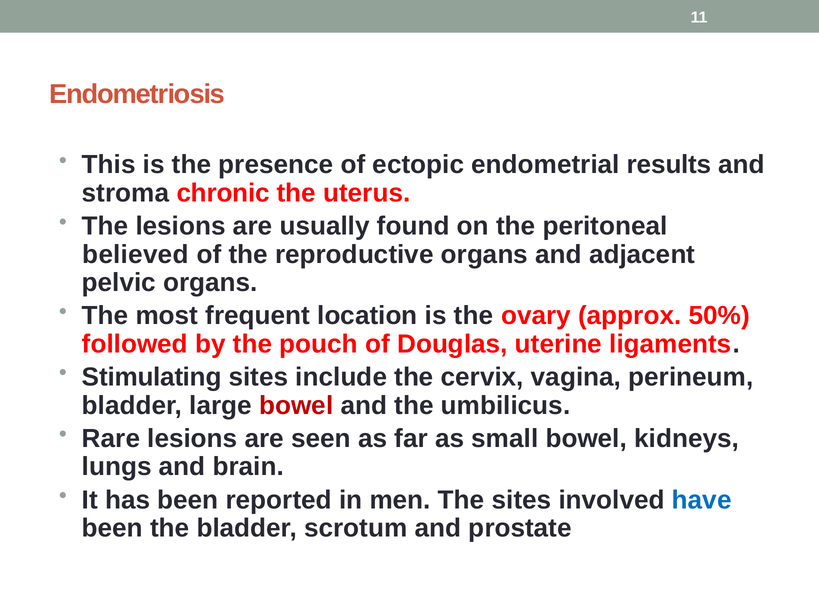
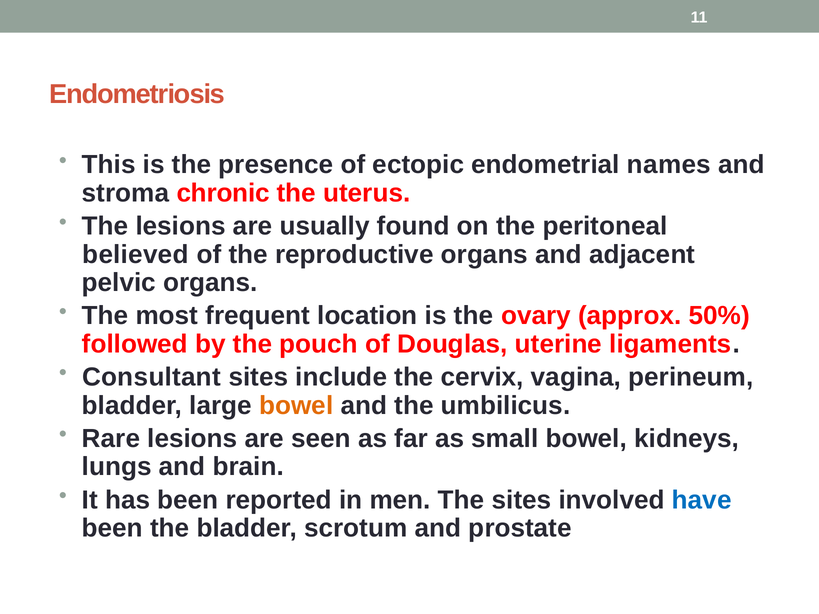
results: results -> names (669, 165)
Stimulating: Stimulating -> Consultant (152, 377)
bowel colour: red -> orange (296, 406)
